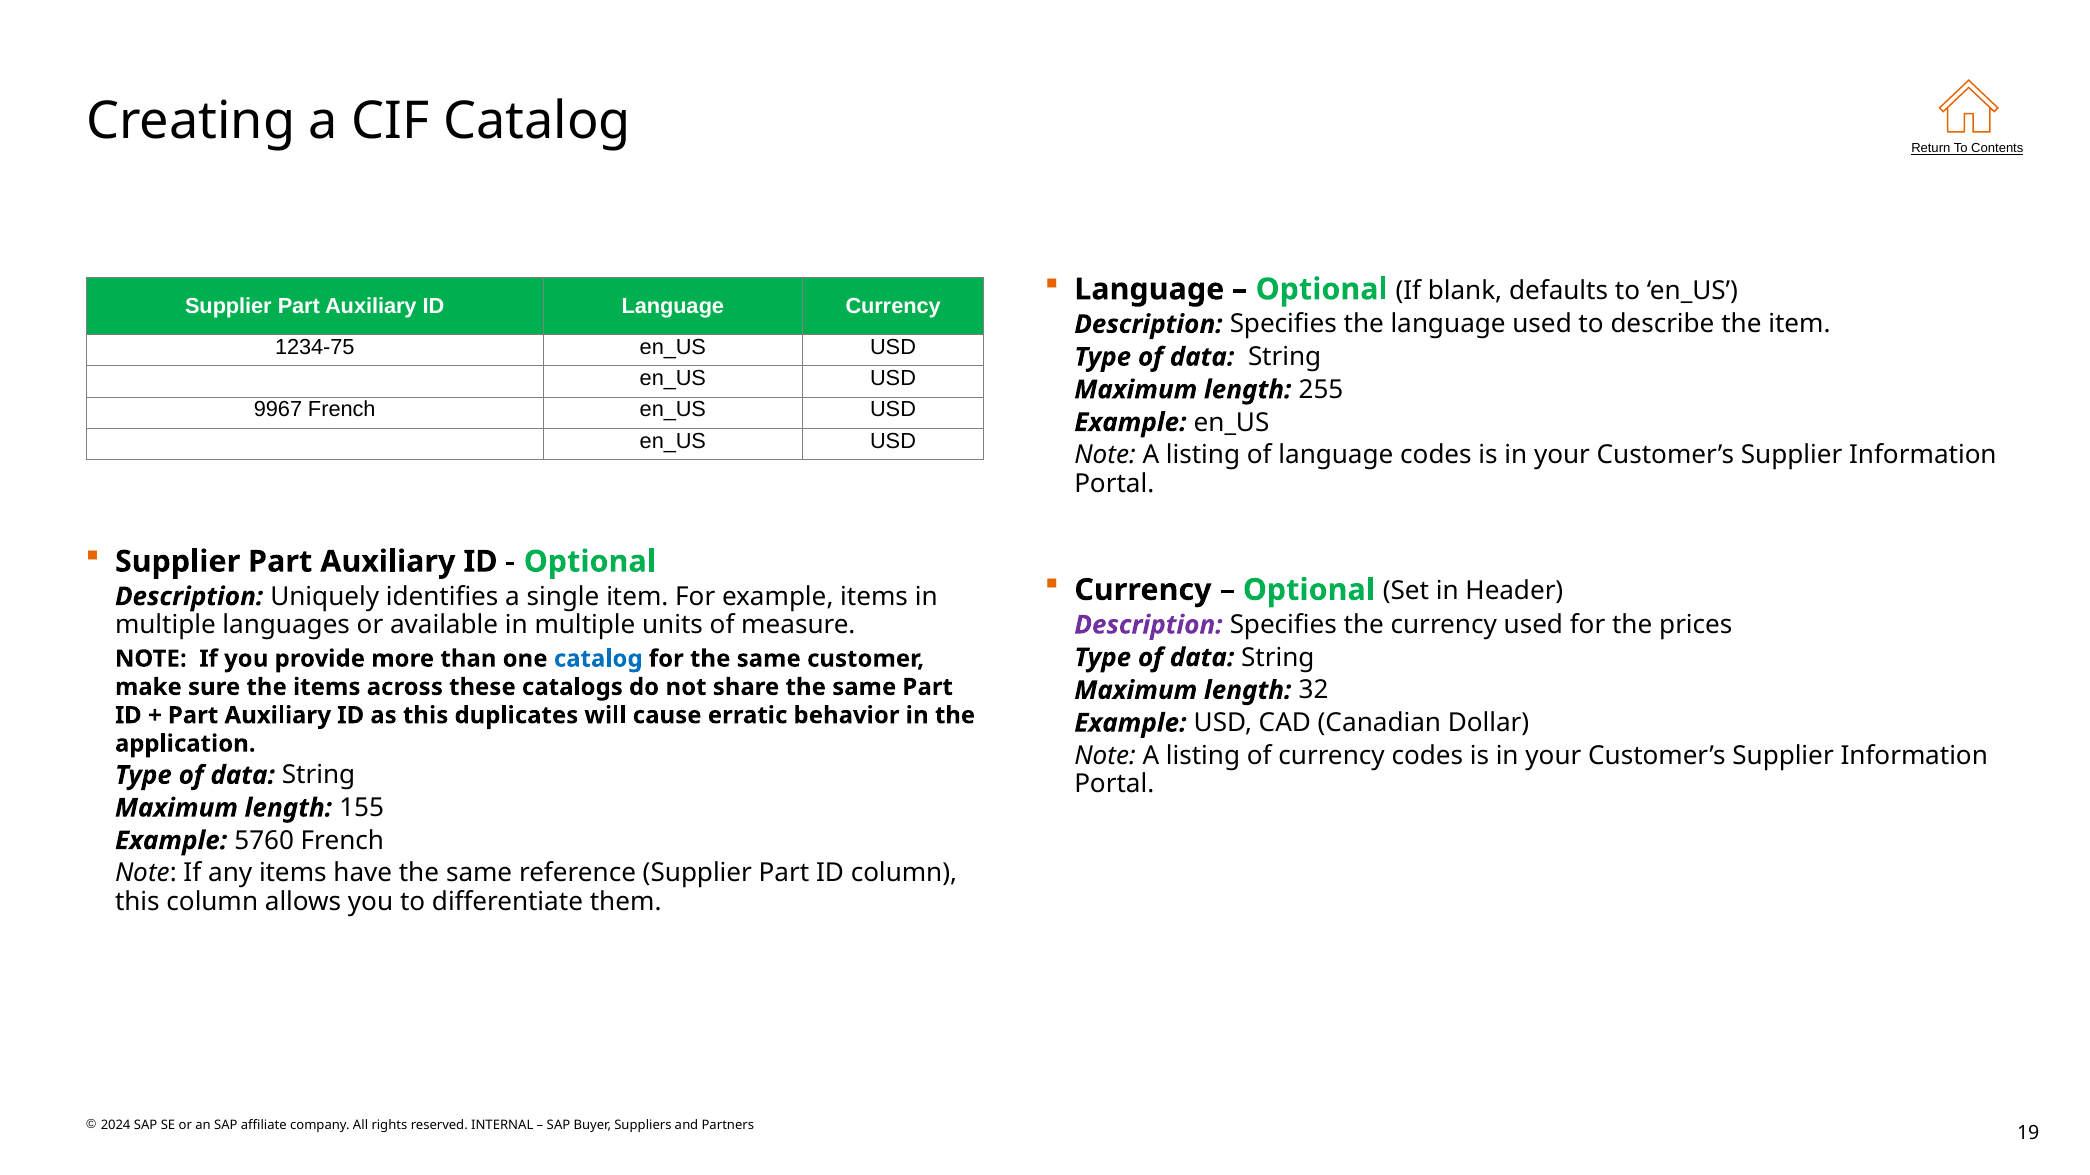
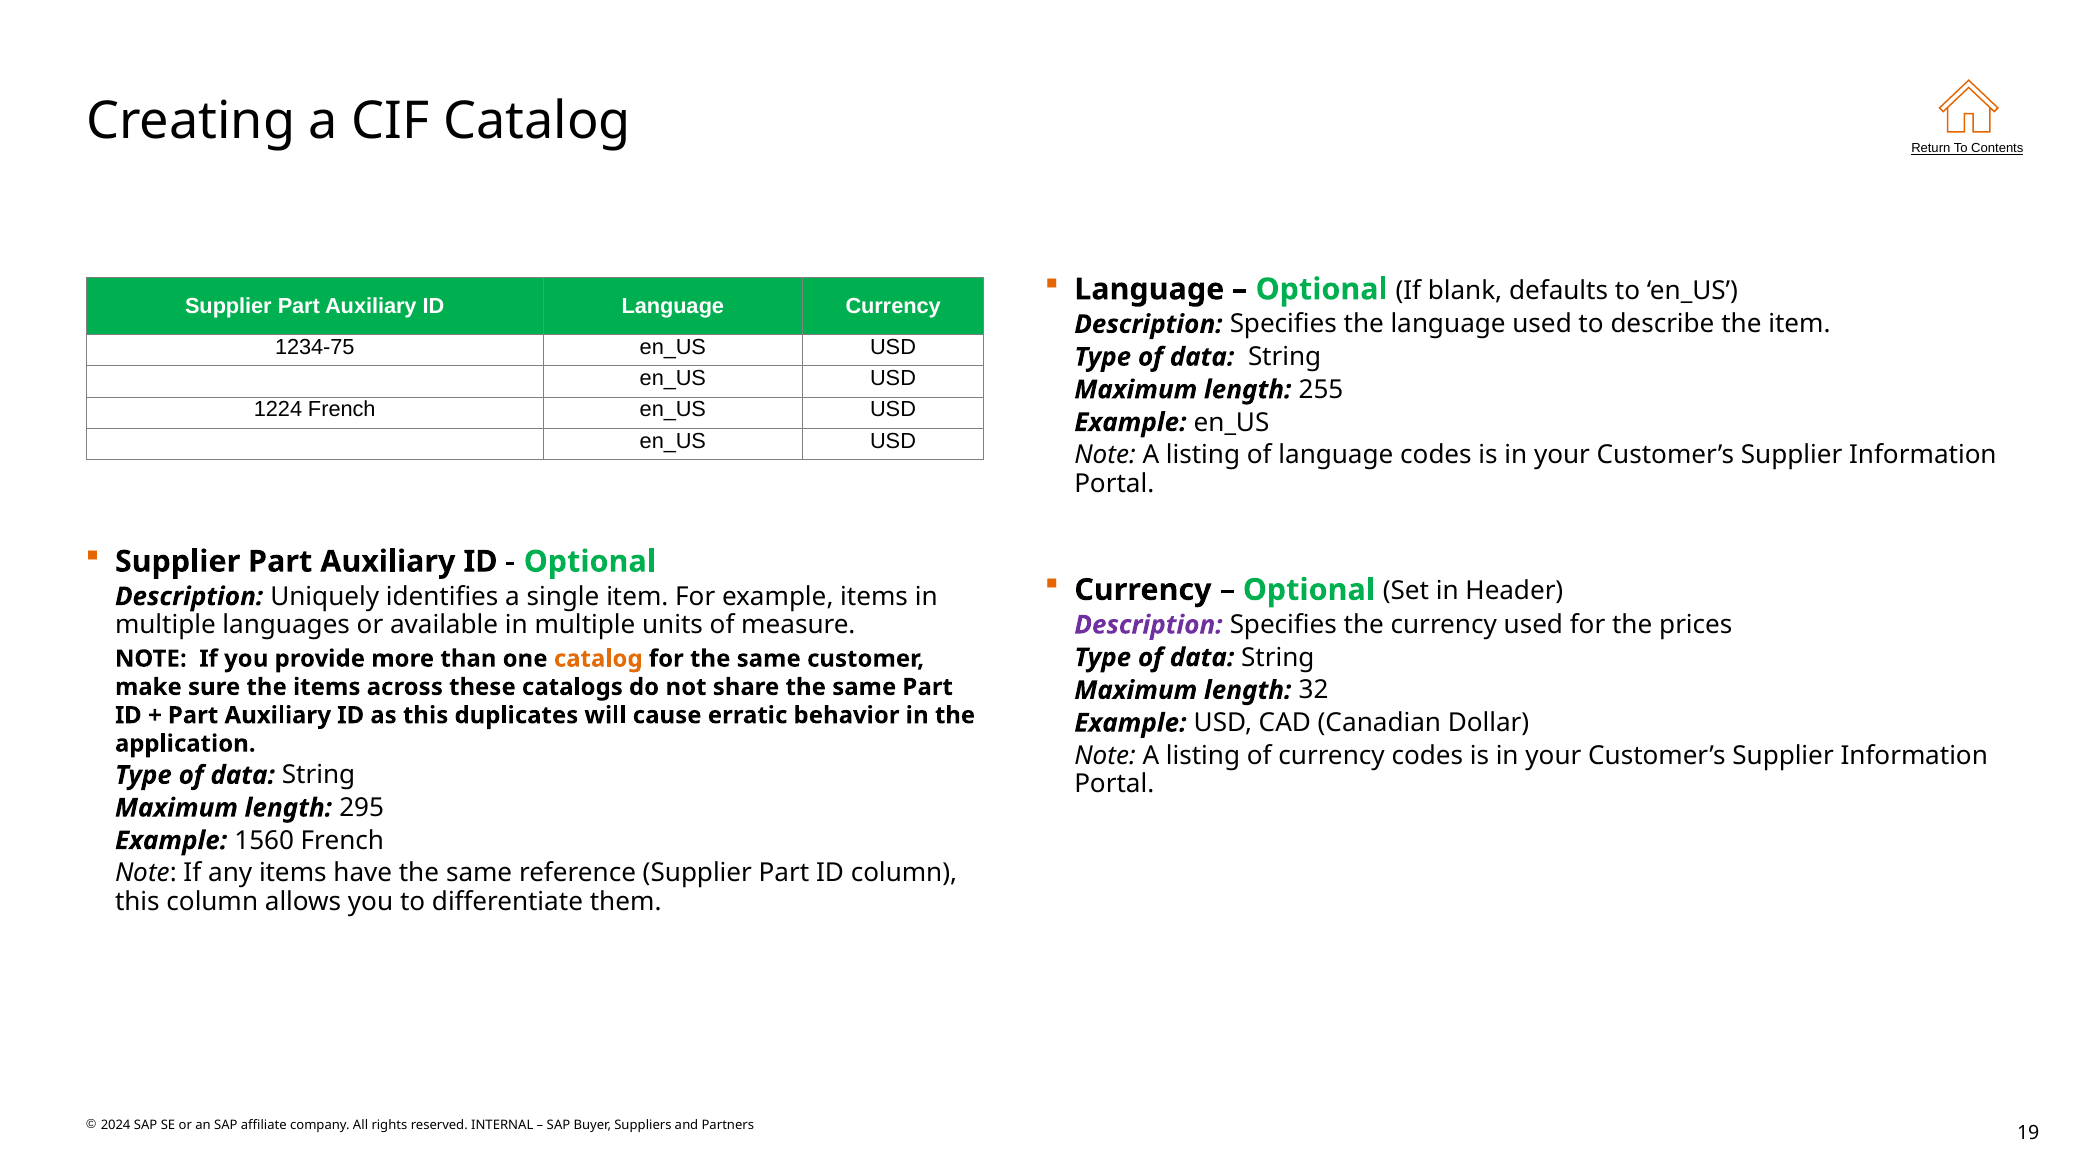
9967: 9967 -> 1224 (278, 410)
catalog colour: blue -> orange (598, 659)
155: 155 -> 295 (362, 808)
5760: 5760 -> 1560 (264, 841)
